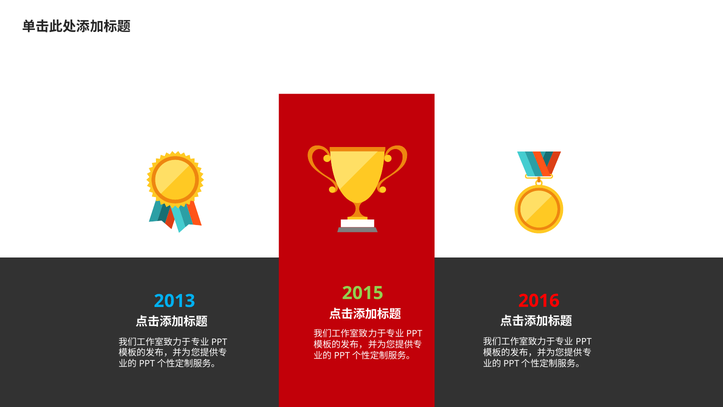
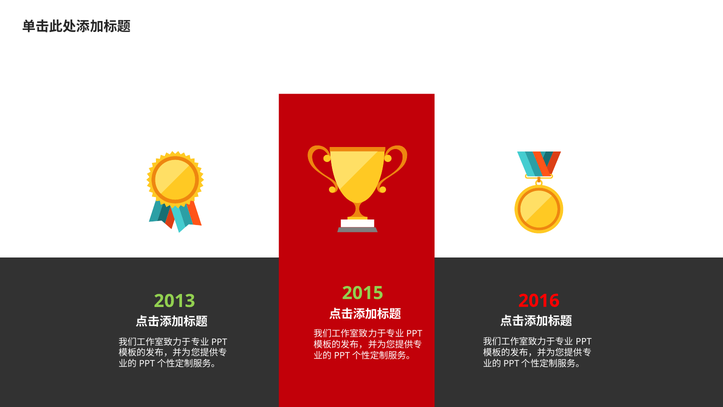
2013 colour: light blue -> light green (175, 301)
